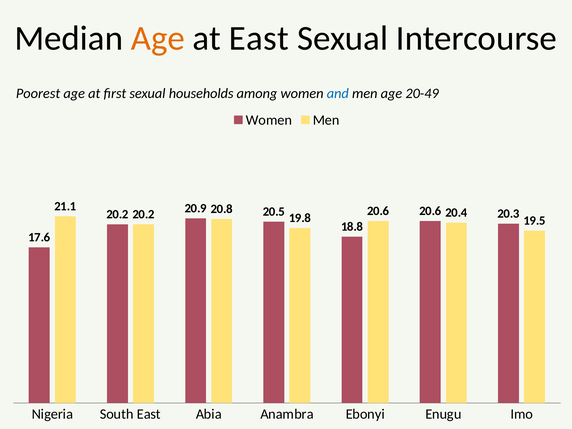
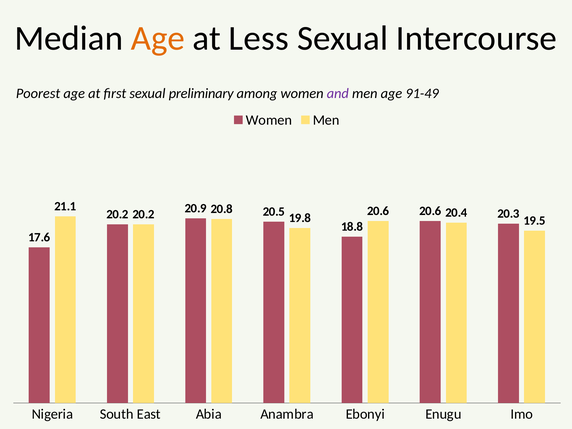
at East: East -> Less (259, 38)
households: households -> preliminary (201, 93)
and colour: blue -> purple (338, 93)
20-49: 20-49 -> 91-49 (422, 93)
